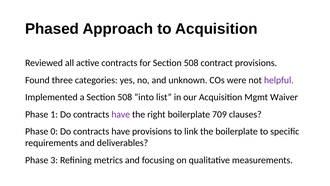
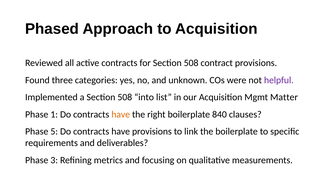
Waiver: Waiver -> Matter (284, 97)
have colour: purple -> orange (121, 114)
709: 709 -> 840 (219, 114)
0: 0 -> 5 (54, 131)
